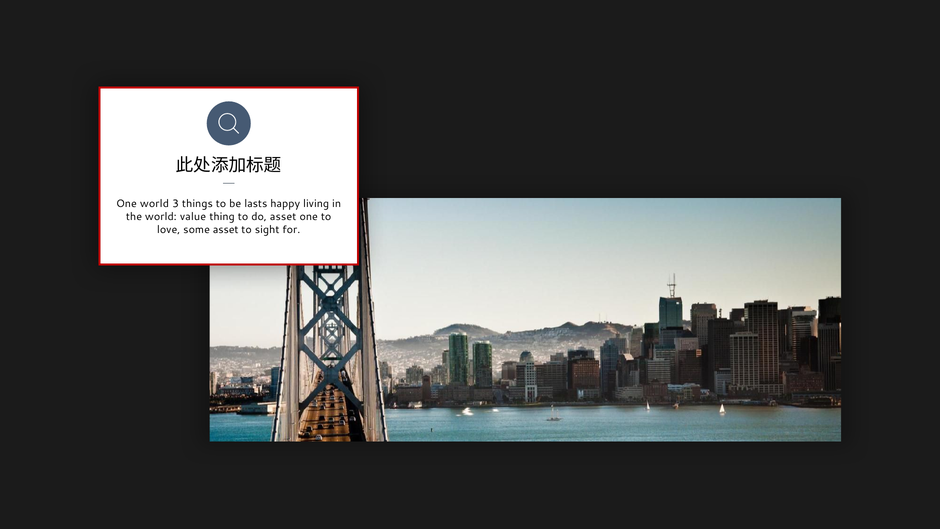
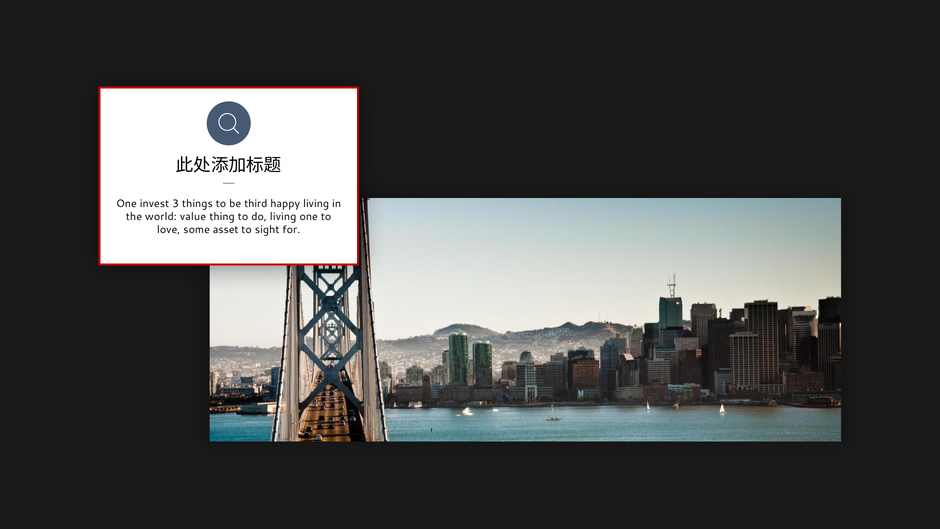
One world: world -> invest (155, 204)
lasts: lasts -> third (256, 204)
do asset: asset -> living (283, 217)
